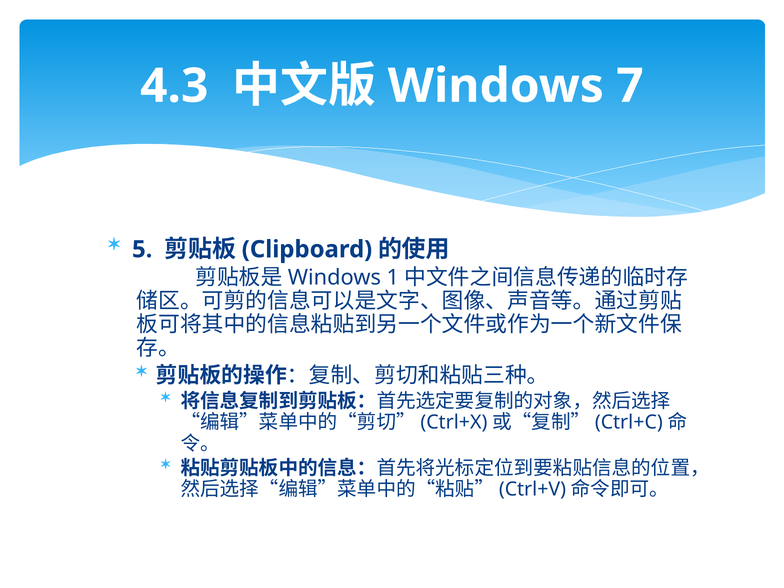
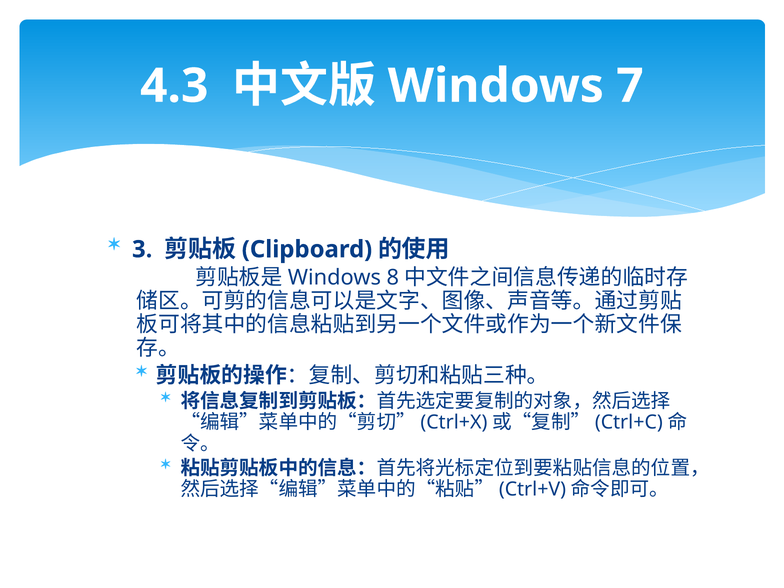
5: 5 -> 3 (142, 249)
1: 1 -> 8 (393, 278)
